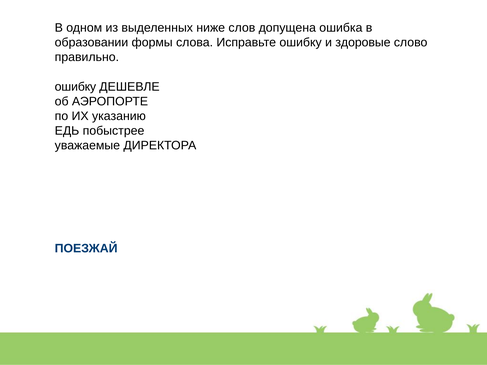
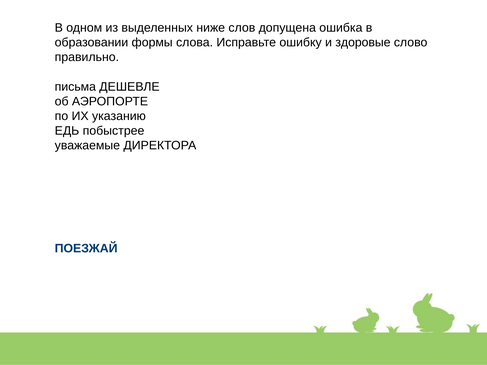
ошибку: ошибку -> письма (75, 87)
